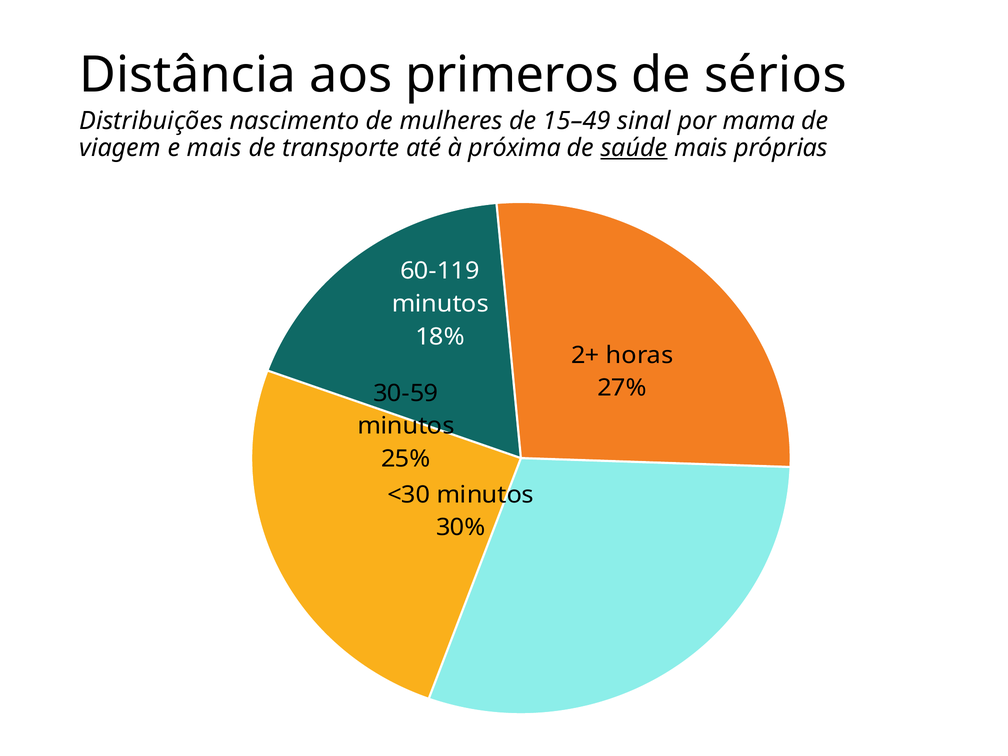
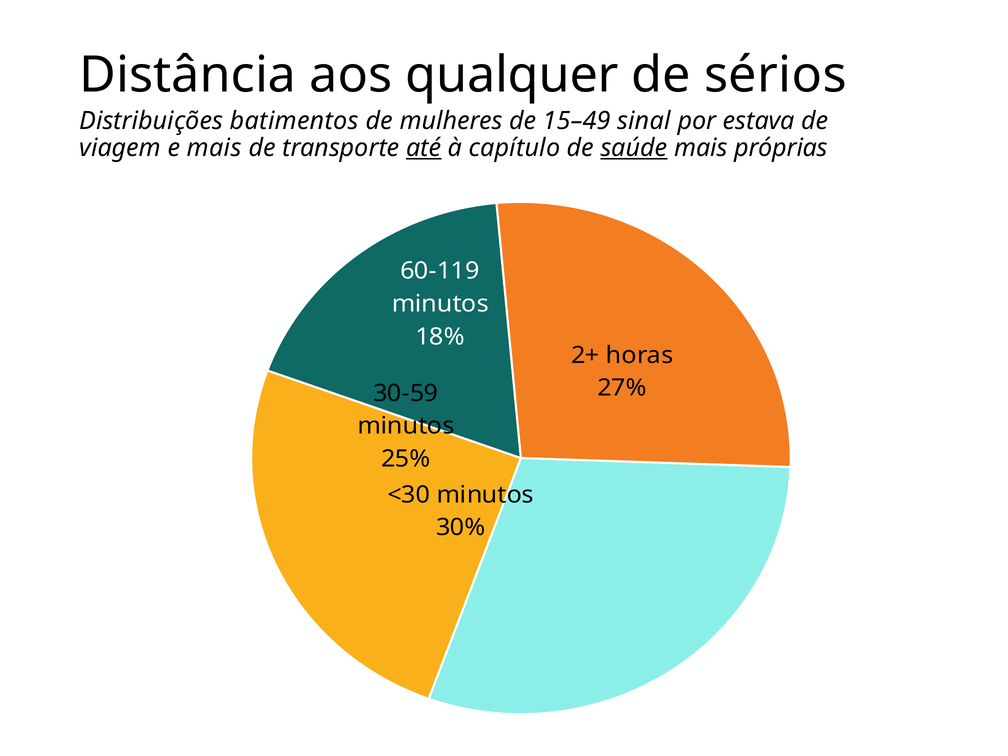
primeros: primeros -> qualquer (512, 75)
nascimento: nascimento -> batimentos (294, 121)
mama: mama -> estava (759, 121)
até underline: none -> present (424, 148)
próxima: próxima -> capítulo (514, 148)
